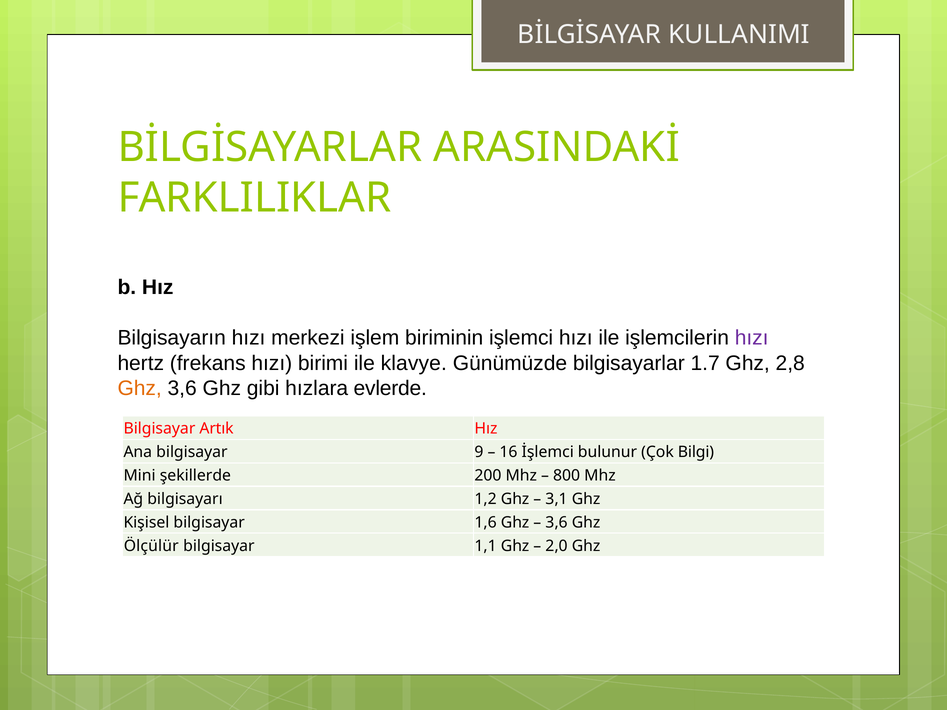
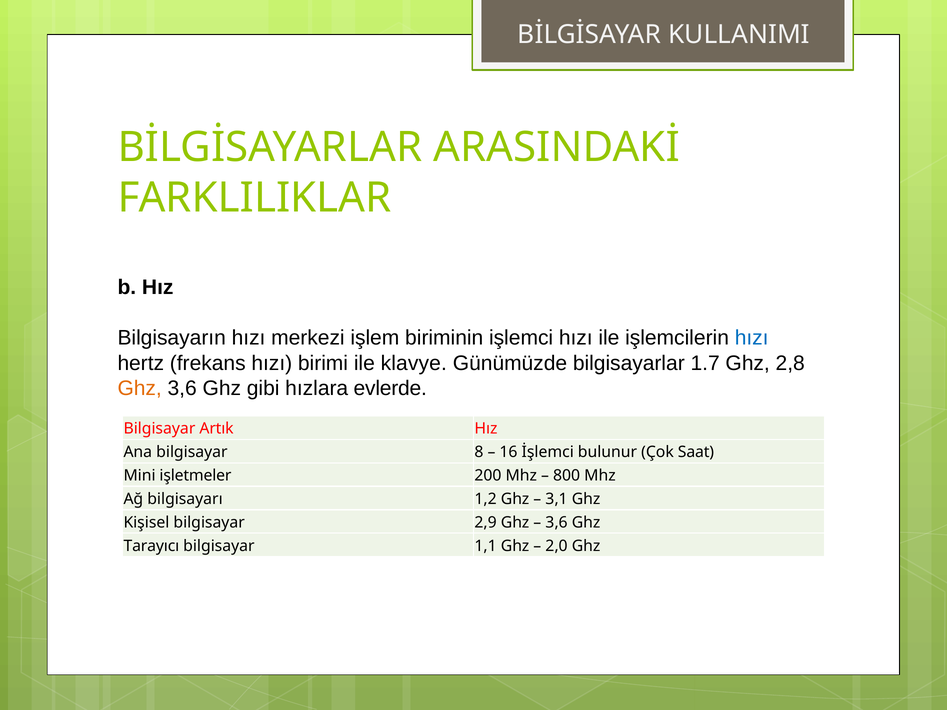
hızı colour: purple -> blue (752, 338)
9: 9 -> 8 (479, 452)
Bilgi: Bilgi -> Saat (696, 452)
şekillerde: şekillerde -> işletmeler (195, 476)
1,6: 1,6 -> 2,9 (486, 523)
Ölçülür: Ölçülür -> Tarayıcı (151, 546)
